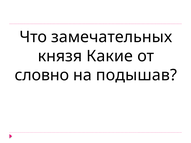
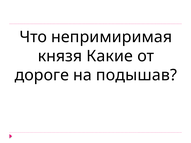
замечательных: замечательных -> непримиримая (112, 37)
словно: словно -> дороге (42, 75)
